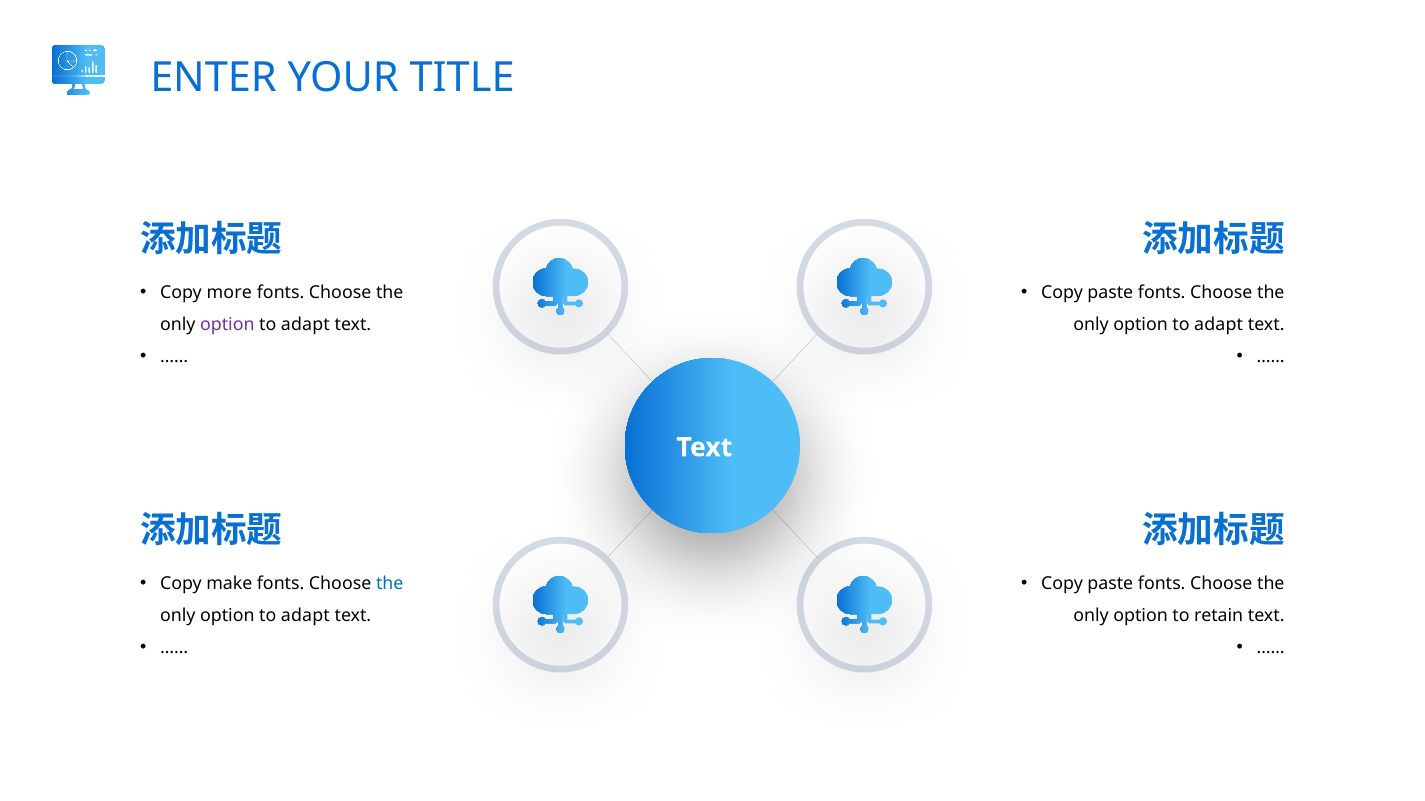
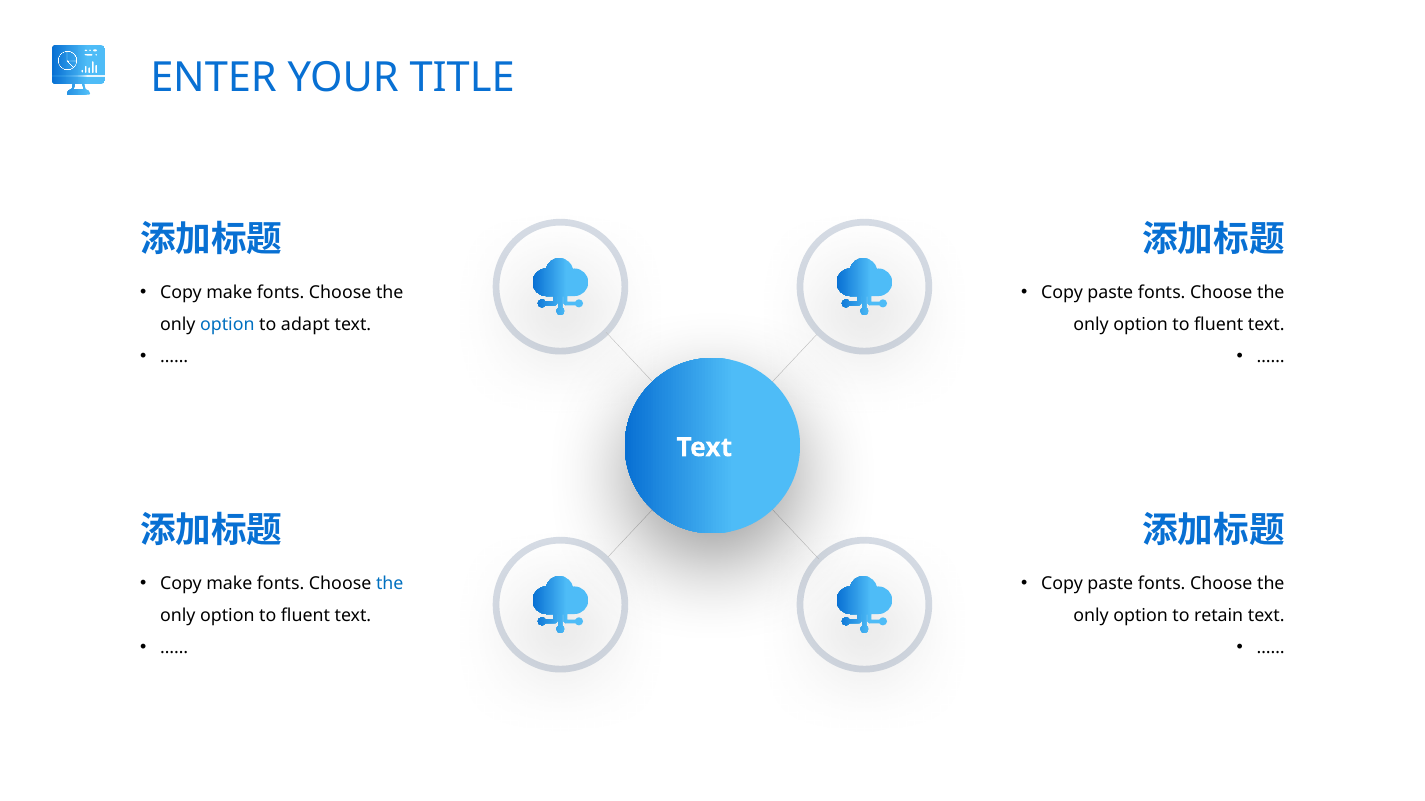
more: more -> make (229, 293)
option colour: purple -> blue (227, 325)
adapt: adapt -> fluent (1219, 325)
adapt: adapt -> fluent (305, 616)
